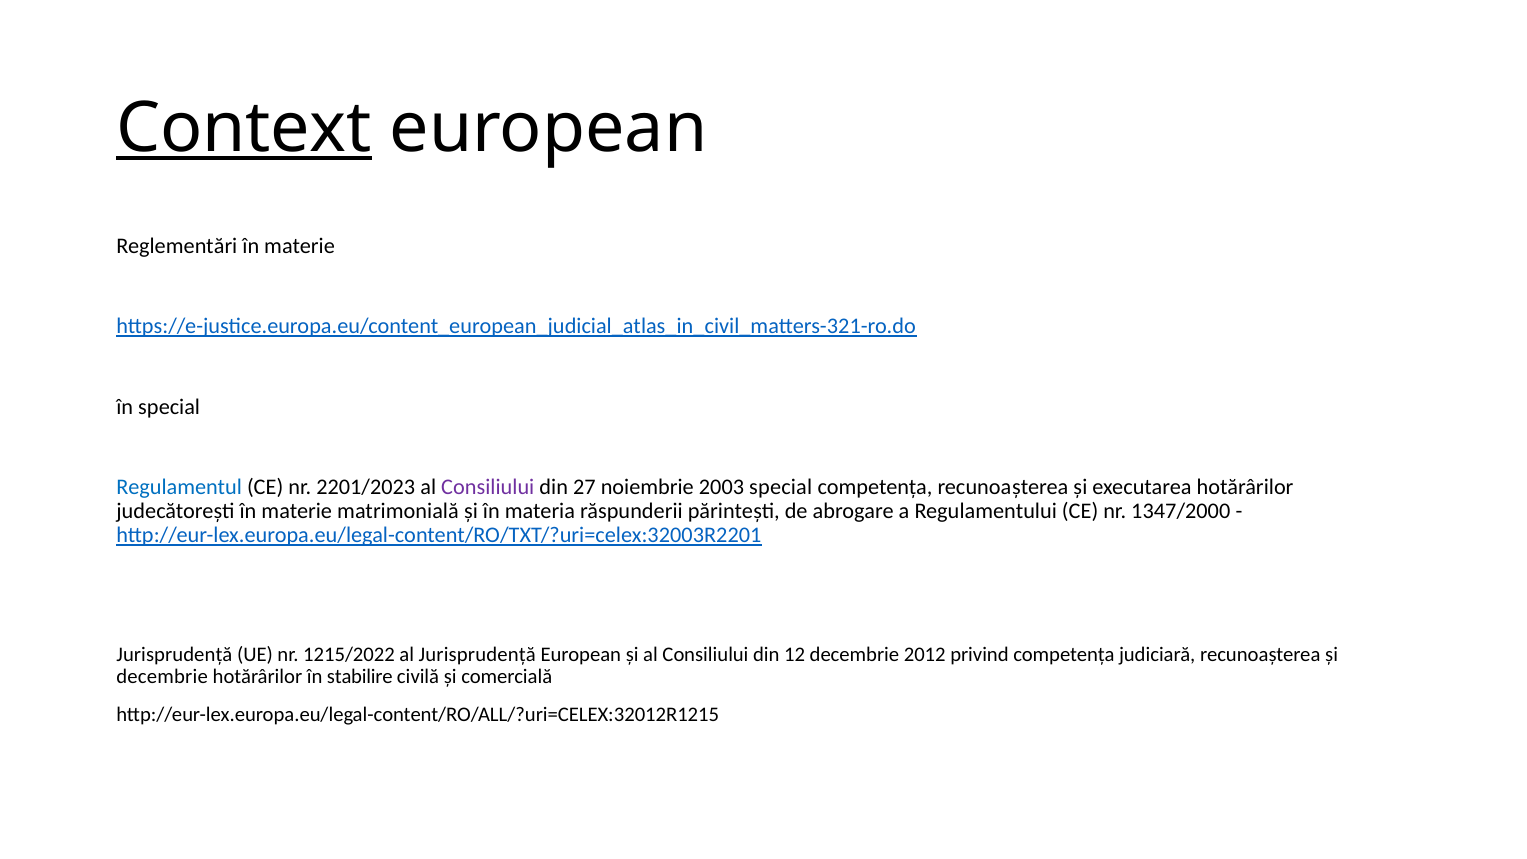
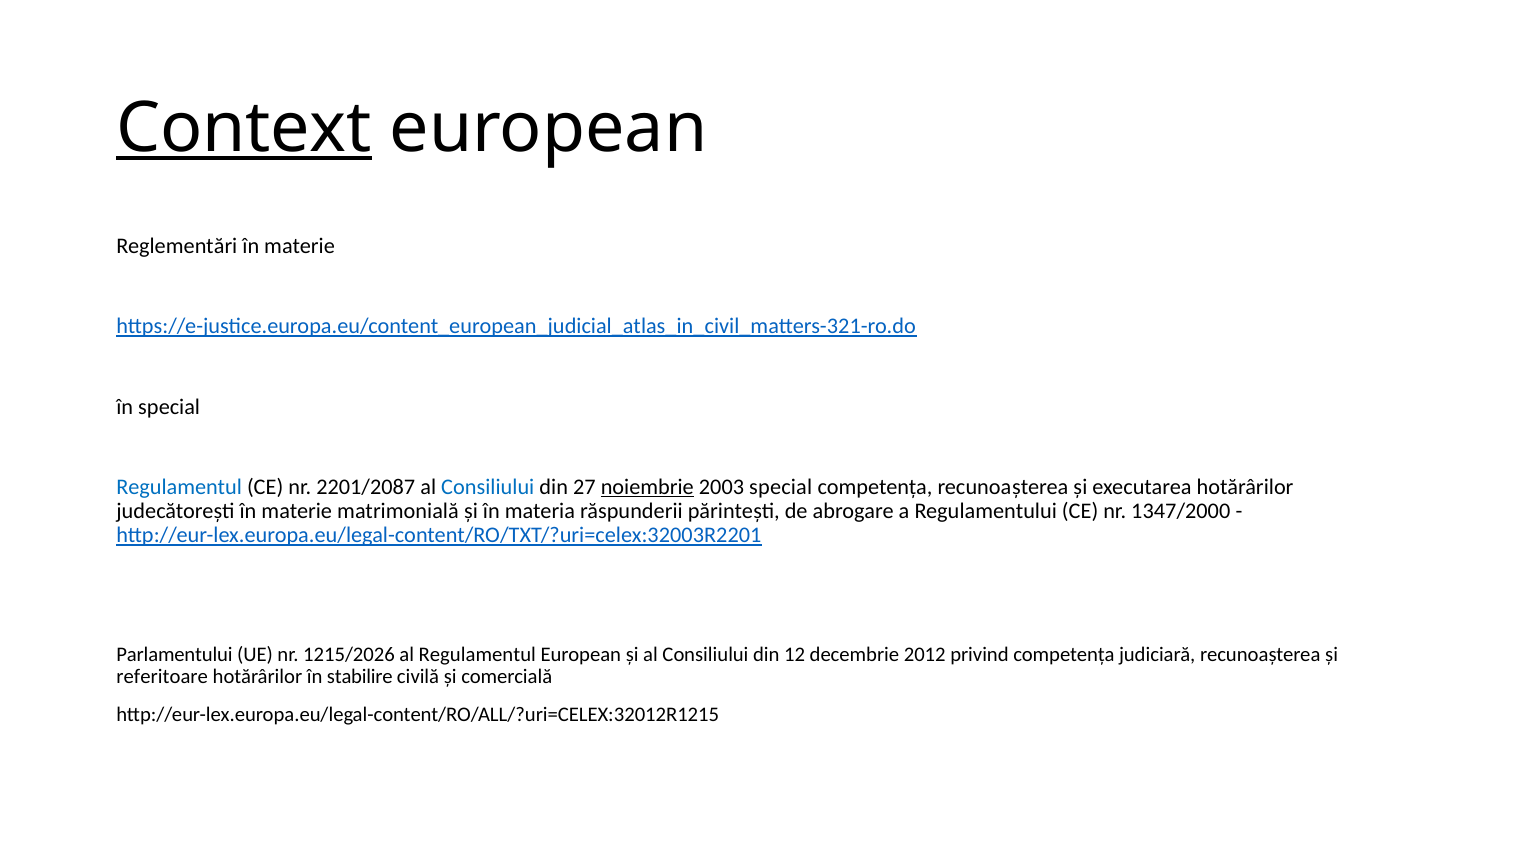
2201/2023: 2201/2023 -> 2201/2087 (366, 487)
Consiliului colour: purple -> blue (488, 487)
noiembrie underline: none -> present (647, 487)
Jurisprudență: Jurisprudență -> Parlamentului (175, 654)
1215/2022: 1215/2022 -> 1215/2026 (349, 654)
al Jurisprudență: Jurisprudență -> Regulamentul (477, 654)
decembrie: decembrie -> referitoare (162, 676)
